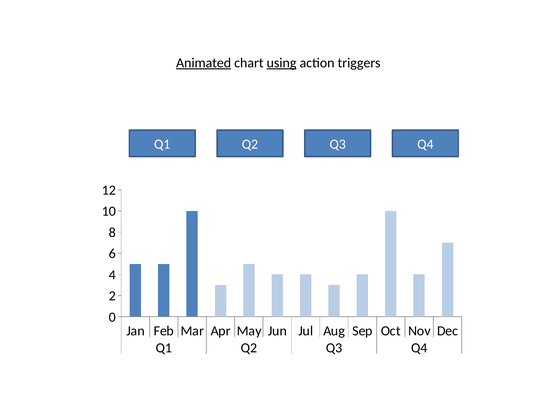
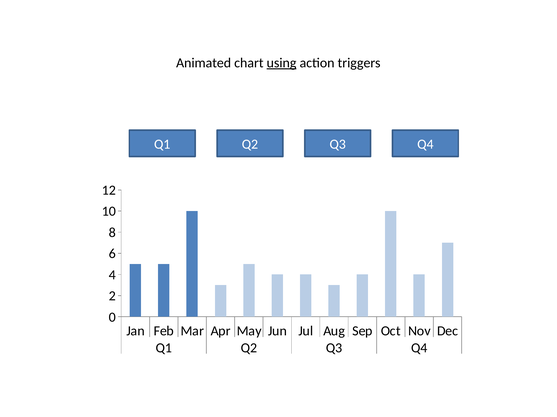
Animated underline: present -> none (204, 63)
